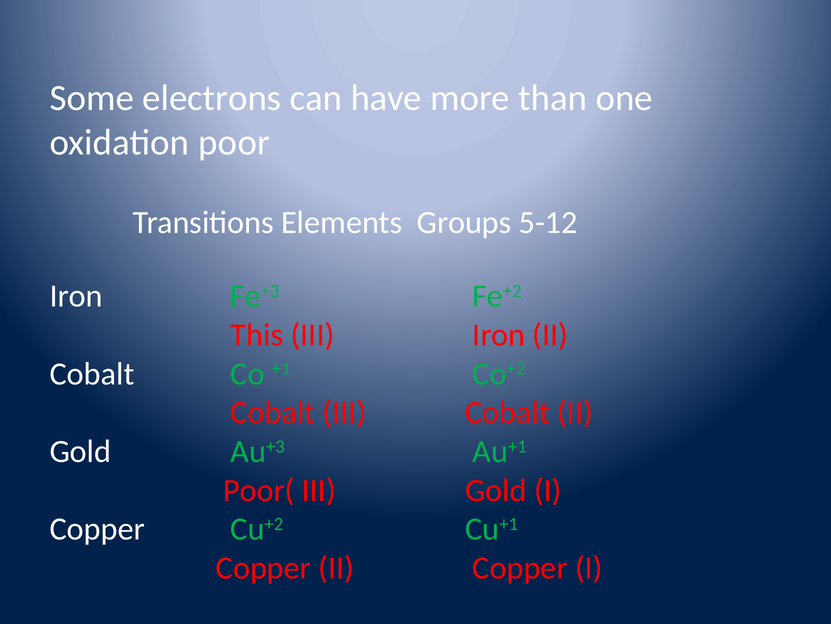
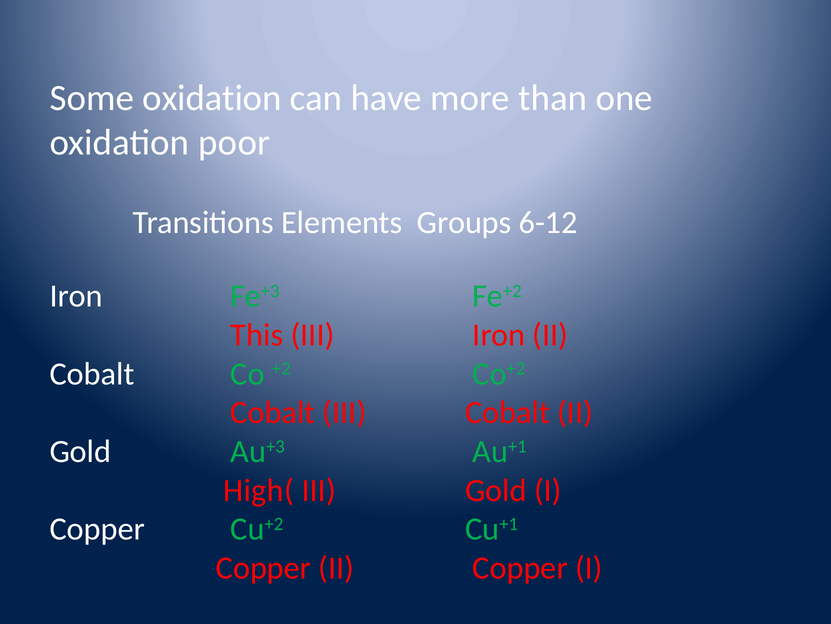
Some electrons: electrons -> oxidation (212, 98)
5-12: 5-12 -> 6-12 (548, 222)
+1: +1 -> +2 (281, 368)
Poor(: Poor( -> High( (259, 490)
